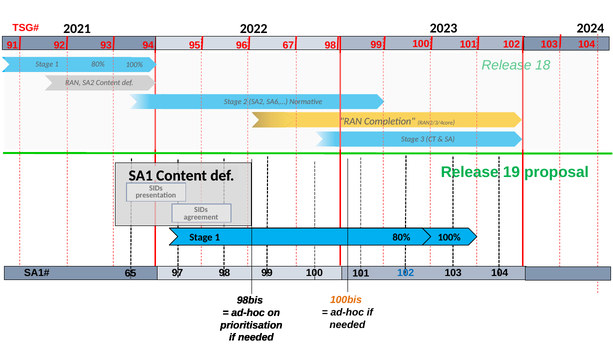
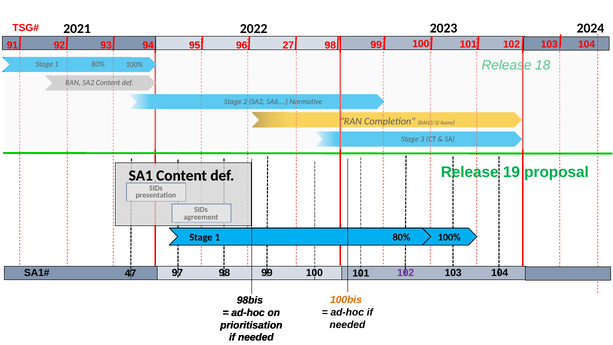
67: 67 -> 27 (288, 45)
65: 65 -> 47 (131, 273)
102 colour: blue -> purple (406, 273)
